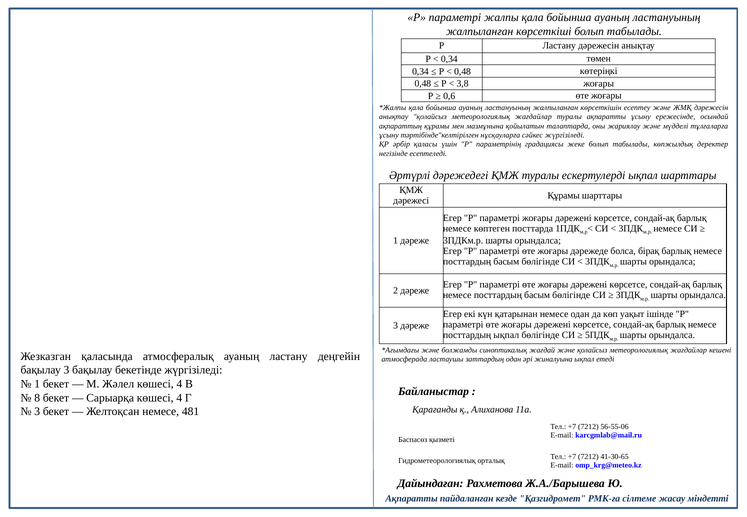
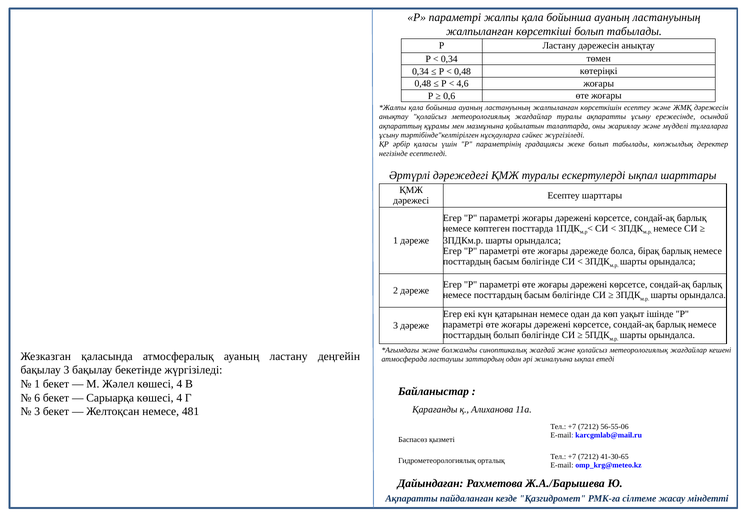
3,8: 3,8 -> 4,6 (463, 84)
Құрамы: Құрамы -> Есептеу (564, 196)
посттардың ықпал: ықпал -> болып (506, 335)
8: 8 -> 6 (37, 398)
